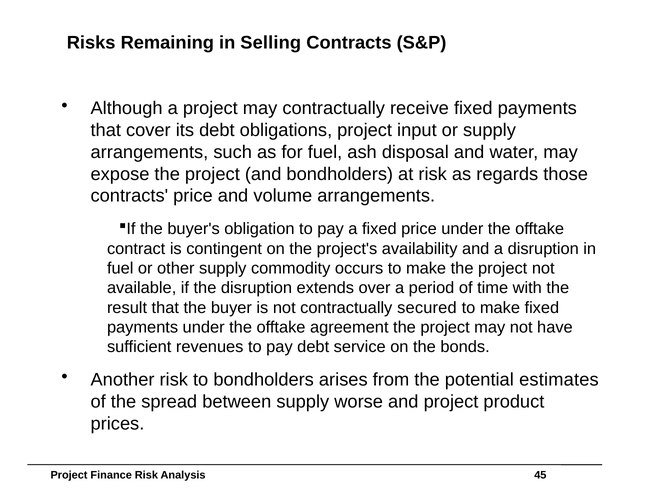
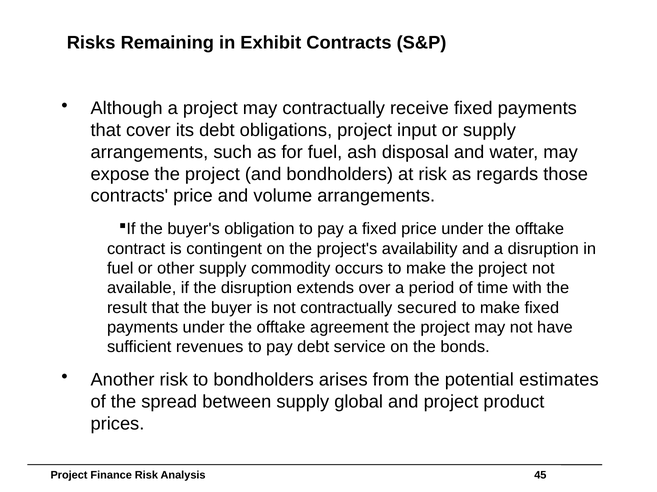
Selling: Selling -> Exhibit (271, 43)
worse: worse -> global (359, 402)
